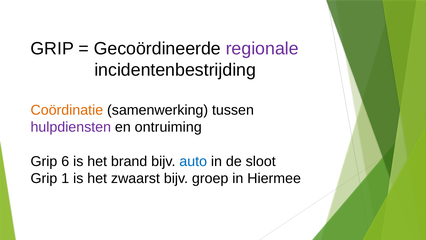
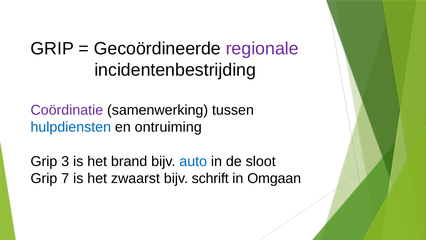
Coördinatie colour: orange -> purple (67, 110)
hulpdiensten colour: purple -> blue (71, 127)
6: 6 -> 3 (65, 161)
1: 1 -> 7 (65, 178)
groep: groep -> schrift (210, 178)
Hiermee: Hiermee -> Omgaan (274, 178)
